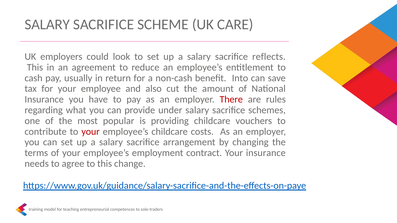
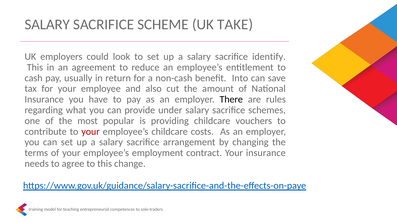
CARE: CARE -> TAKE (235, 24)
reflects: reflects -> identify (269, 57)
There colour: red -> black (231, 100)
